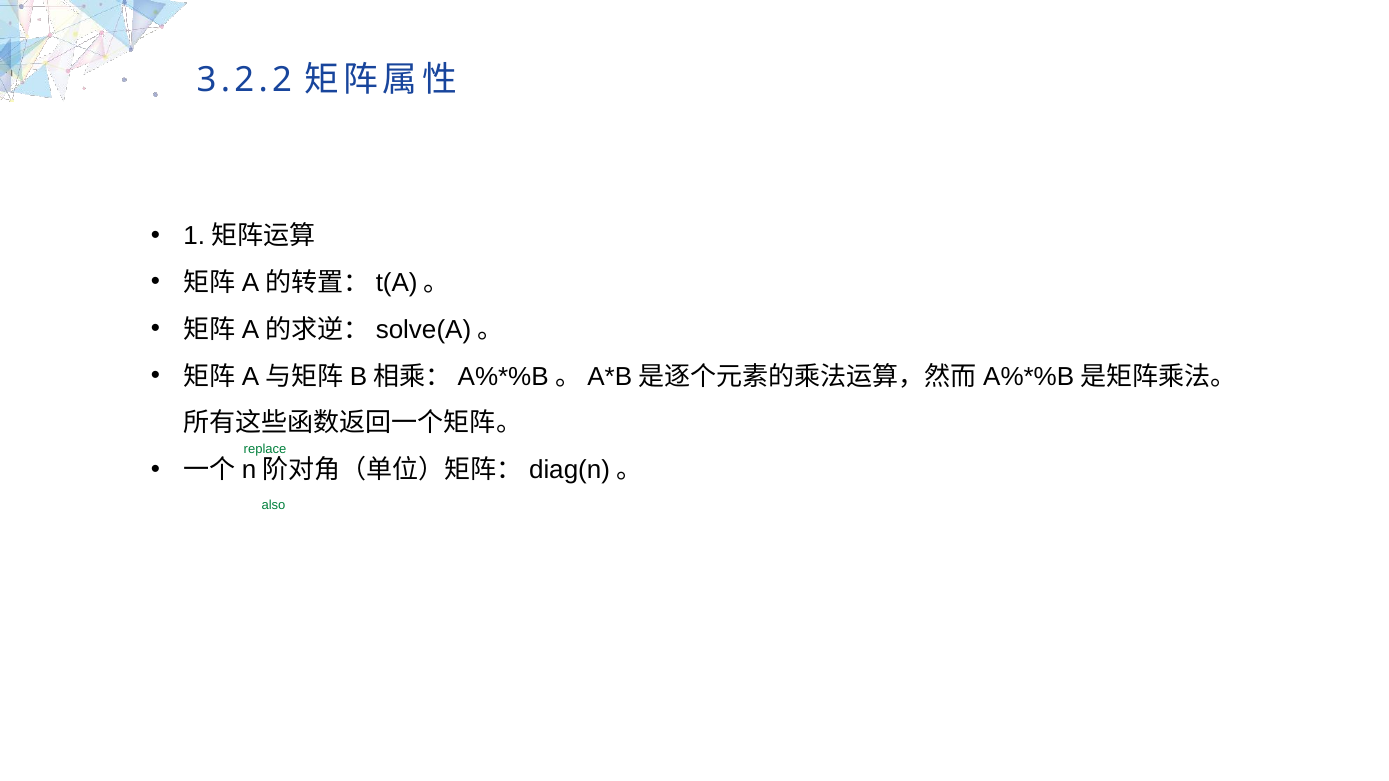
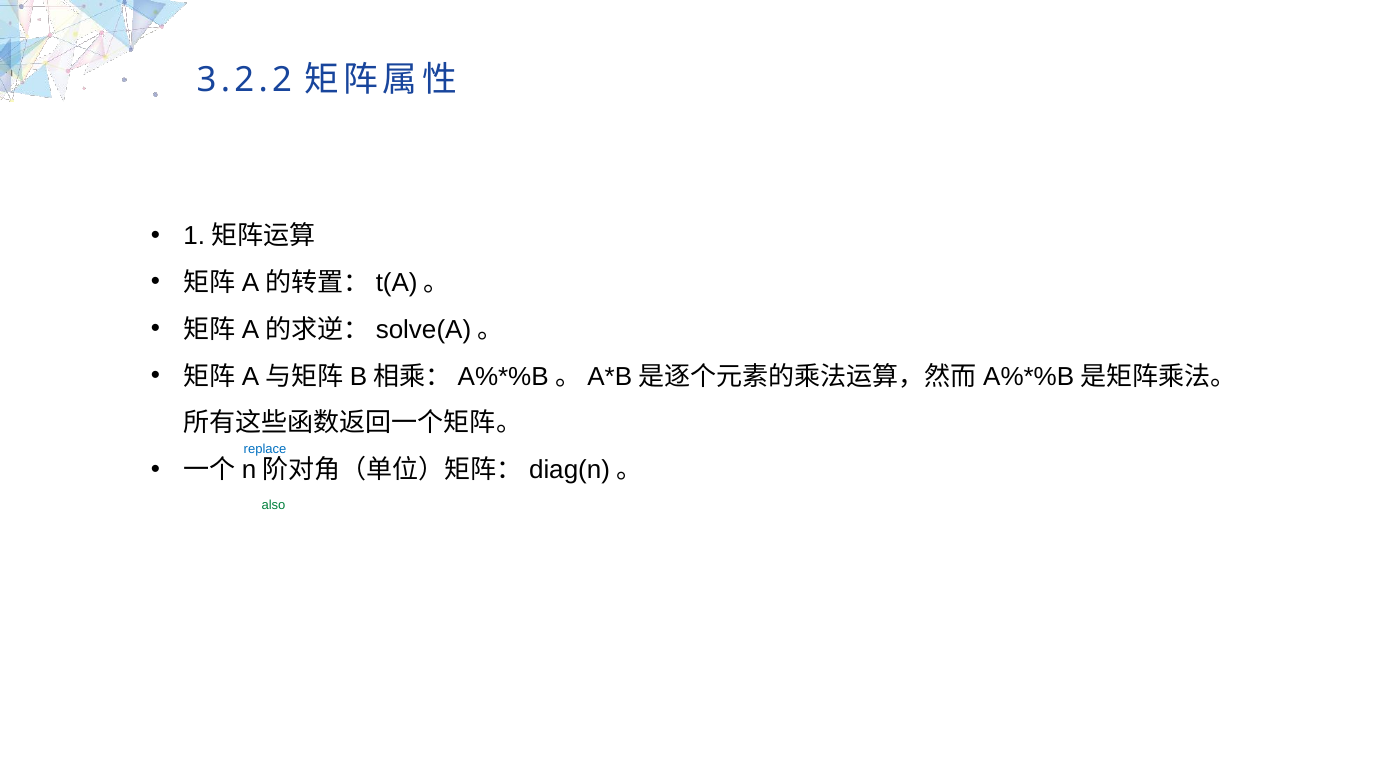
replace colour: green -> blue (265, 449)
